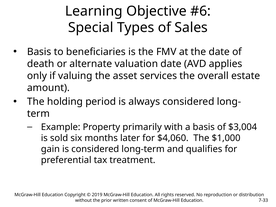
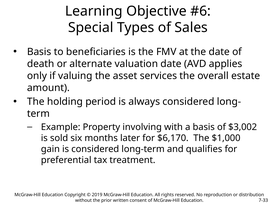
primarily: primarily -> involving (142, 127)
$3,004: $3,004 -> $3,002 (243, 127)
$4,060: $4,060 -> $6,170 (173, 138)
